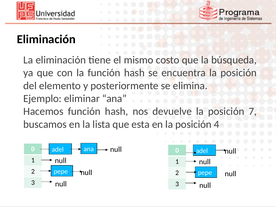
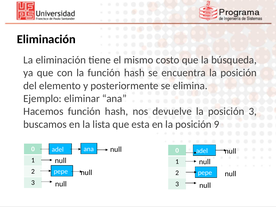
posición 7: 7 -> 3 (253, 111)
4: 4 -> 9 (217, 124)
